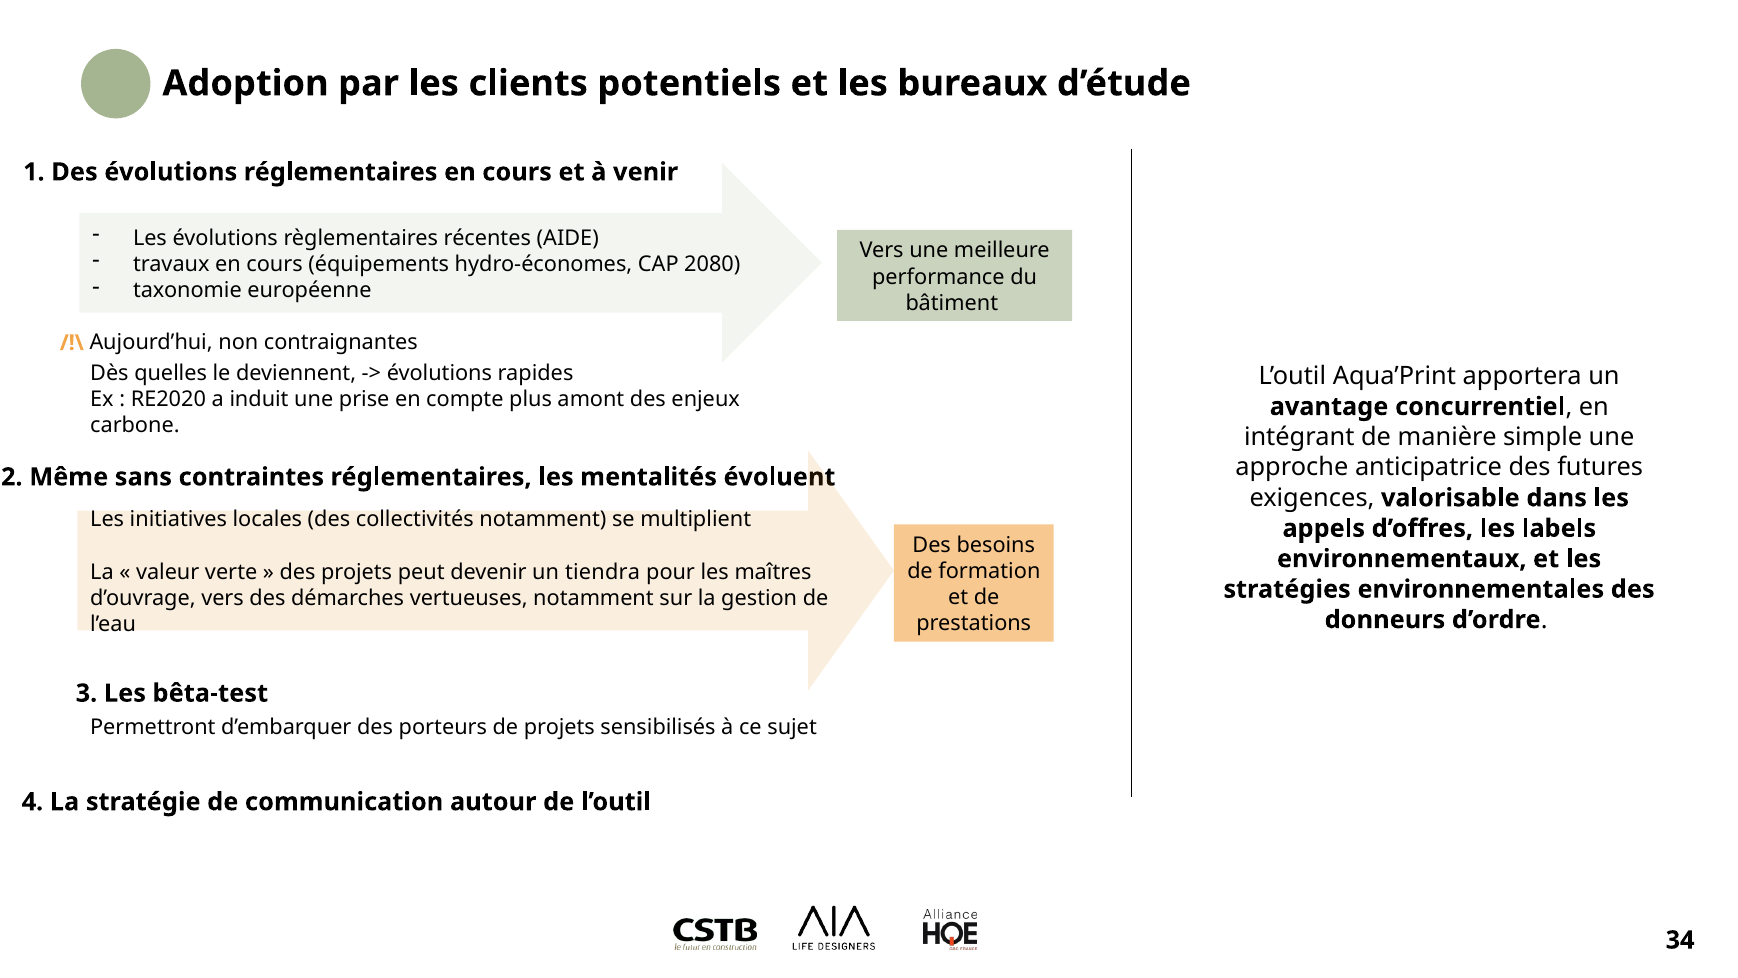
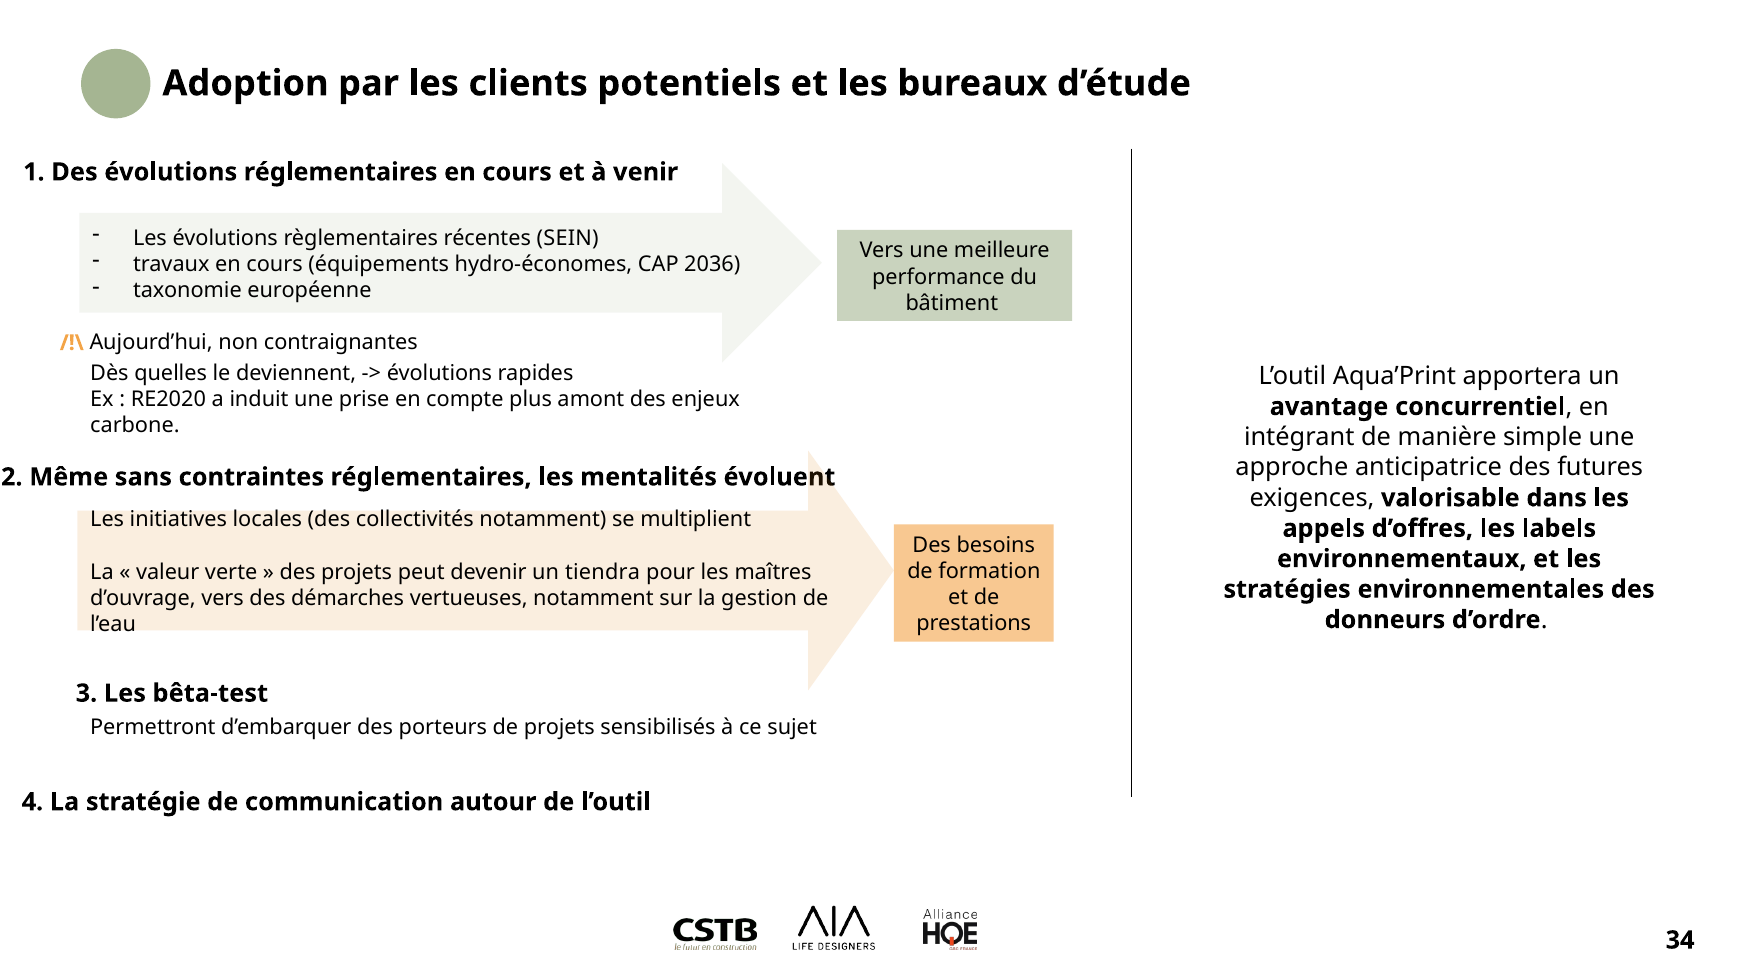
AIDE: AIDE -> SEIN (568, 238)
2080: 2080 -> 2036 (712, 264)
